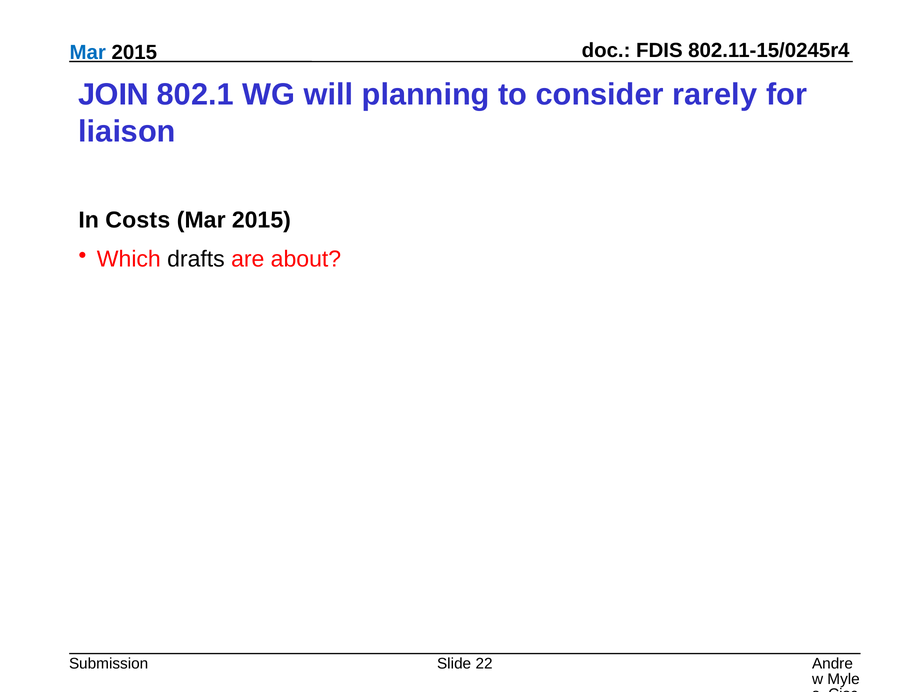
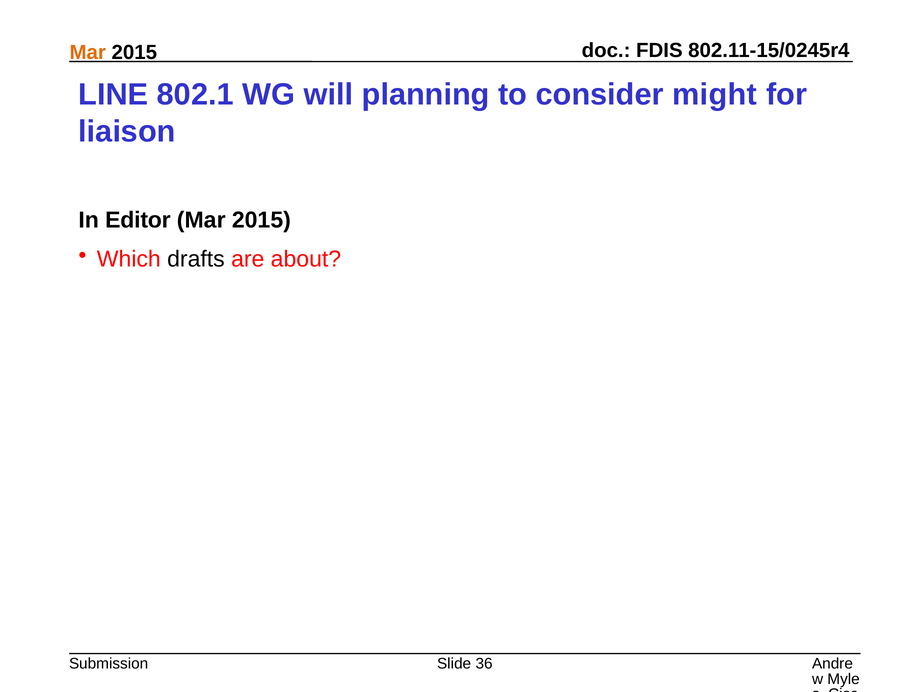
Mar colour: blue -> orange (88, 52)
JOIN: JOIN -> LINE (113, 94)
rarely: rarely -> might (715, 94)
Costs: Costs -> Editor (138, 220)
22: 22 -> 36 (484, 663)
